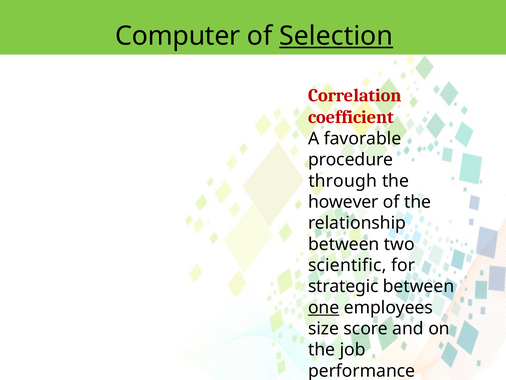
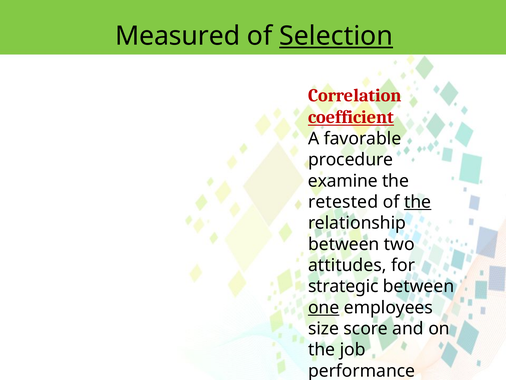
Computer: Computer -> Measured (178, 36)
coefficient underline: none -> present (351, 117)
through: through -> examine (343, 181)
however: however -> retested (343, 202)
the underline: none -> present (418, 202)
scientific: scientific -> attitudes (347, 265)
